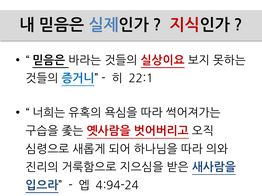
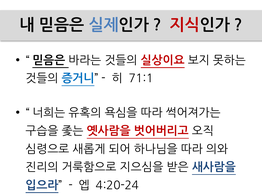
22:1: 22:1 -> 71:1 (141, 79)
4:94-24: 4:94-24 -> 4:20-24 (117, 186)
